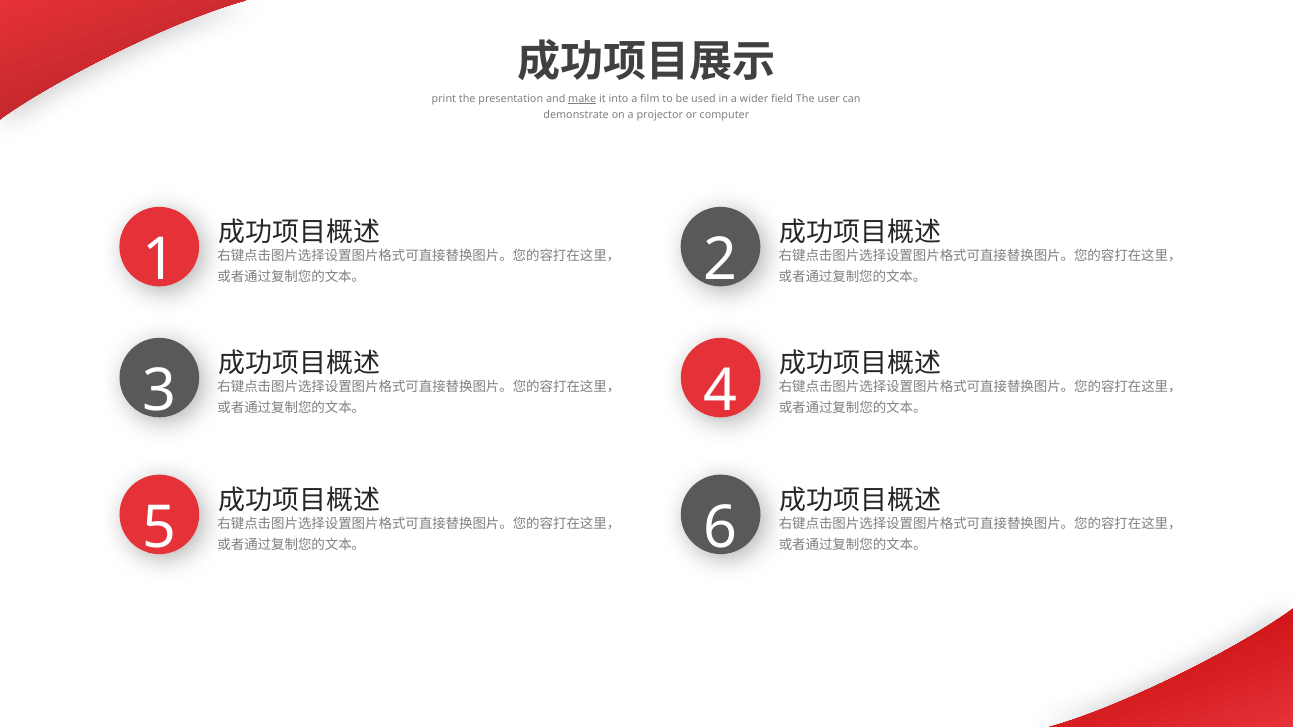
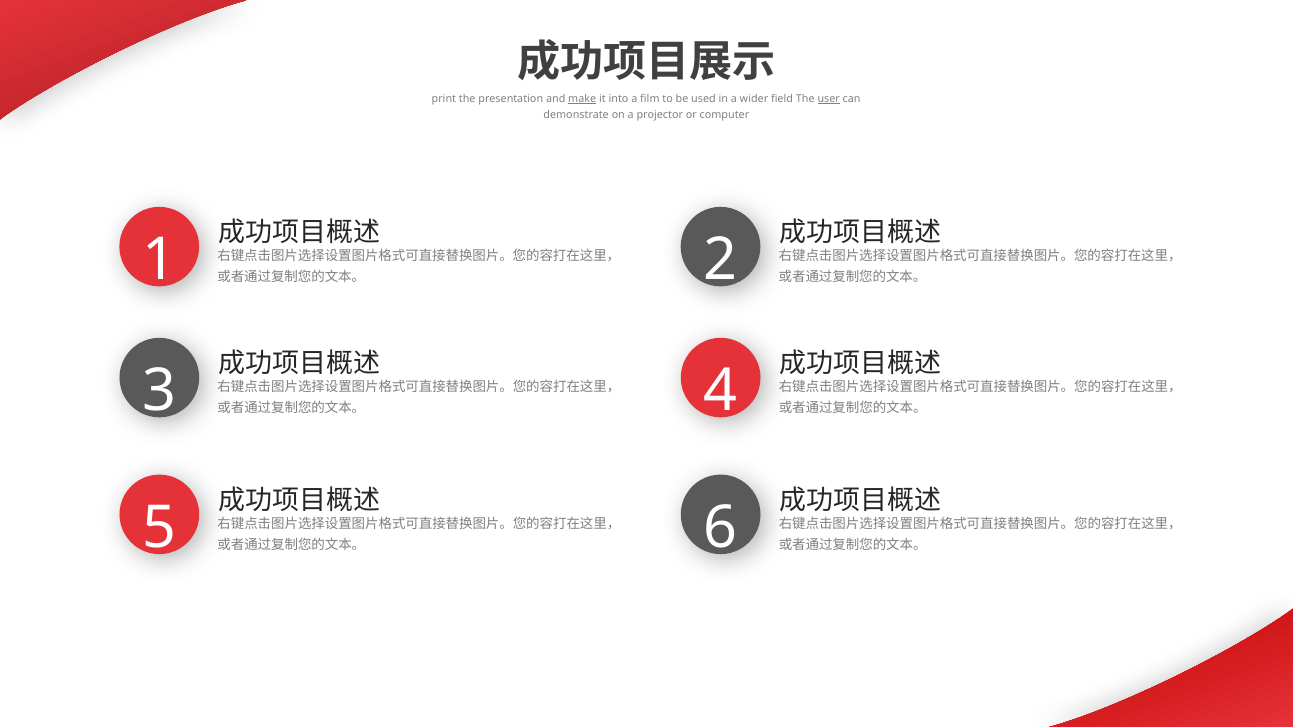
user underline: none -> present (829, 99)
